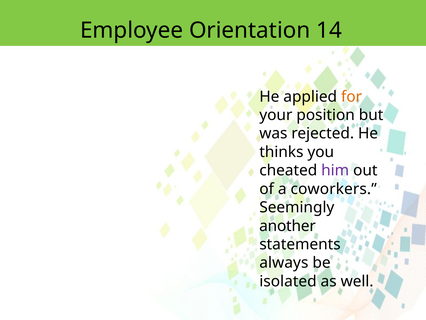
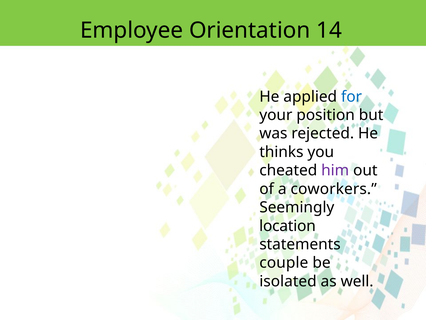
for colour: orange -> blue (352, 96)
another: another -> location (287, 226)
always: always -> couple (284, 262)
